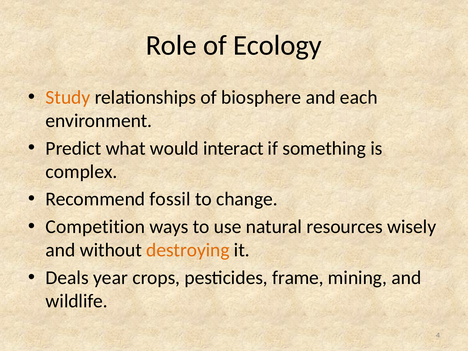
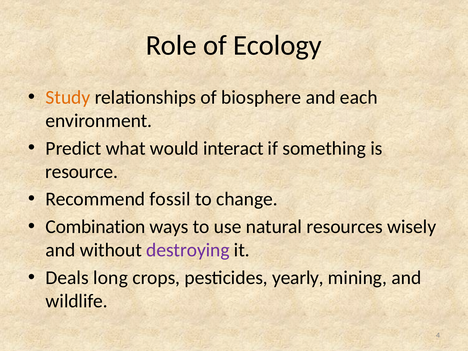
complex: complex -> resource (82, 172)
Competition: Competition -> Combination (95, 227)
destroying colour: orange -> purple (188, 250)
year: year -> long (111, 278)
frame: frame -> yearly (298, 278)
